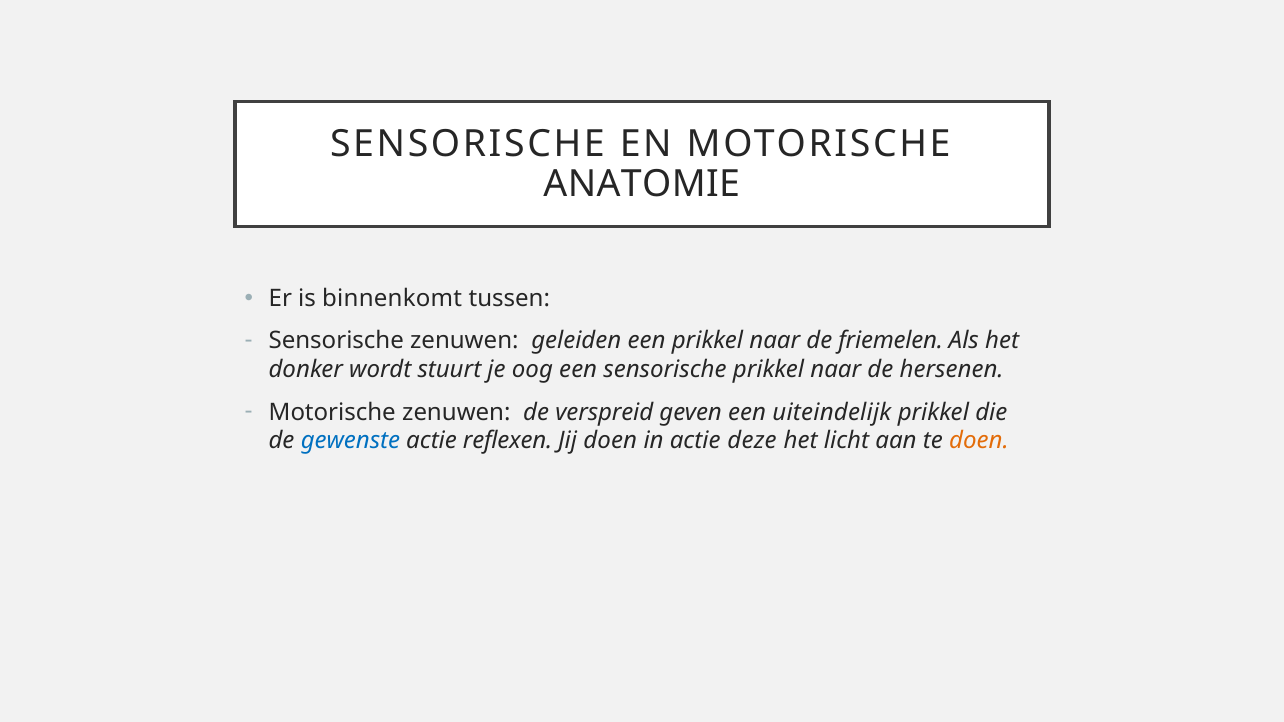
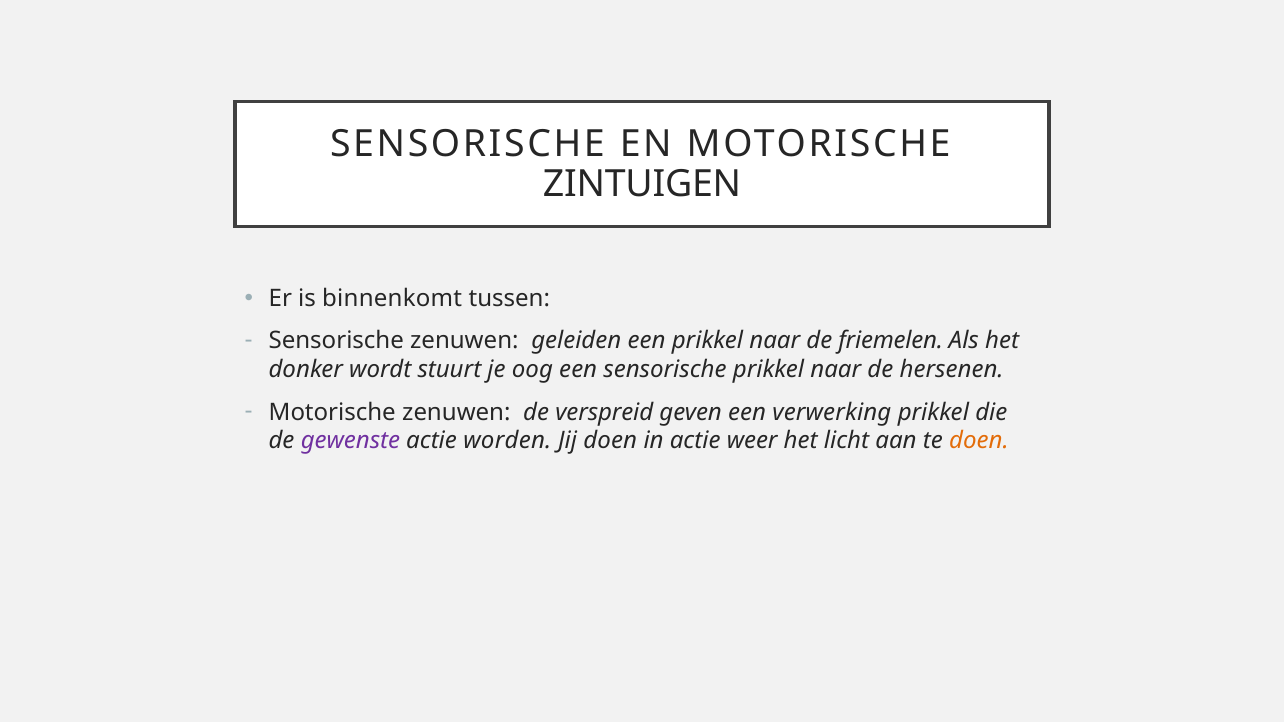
ANATOMIE: ANATOMIE -> ZINTUIGEN (642, 184)
uiteindelijk: uiteindelijk -> verwerking (832, 412)
gewenste colour: blue -> purple (350, 441)
reflexen: reflexen -> worden (507, 441)
deze: deze -> weer (752, 441)
